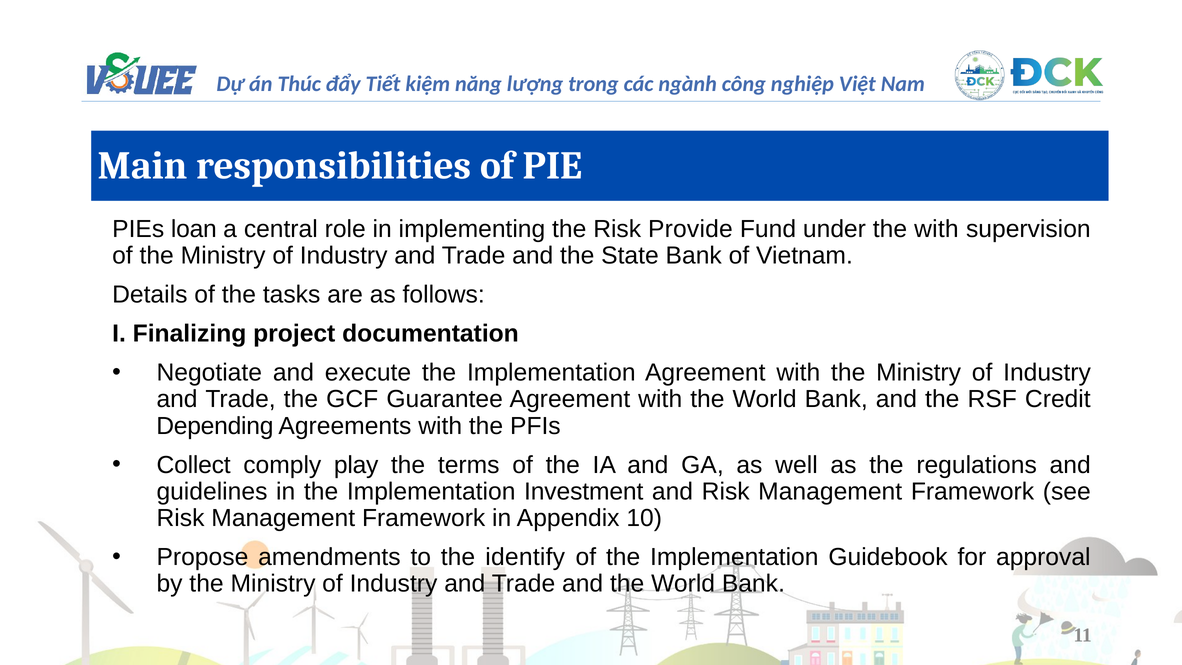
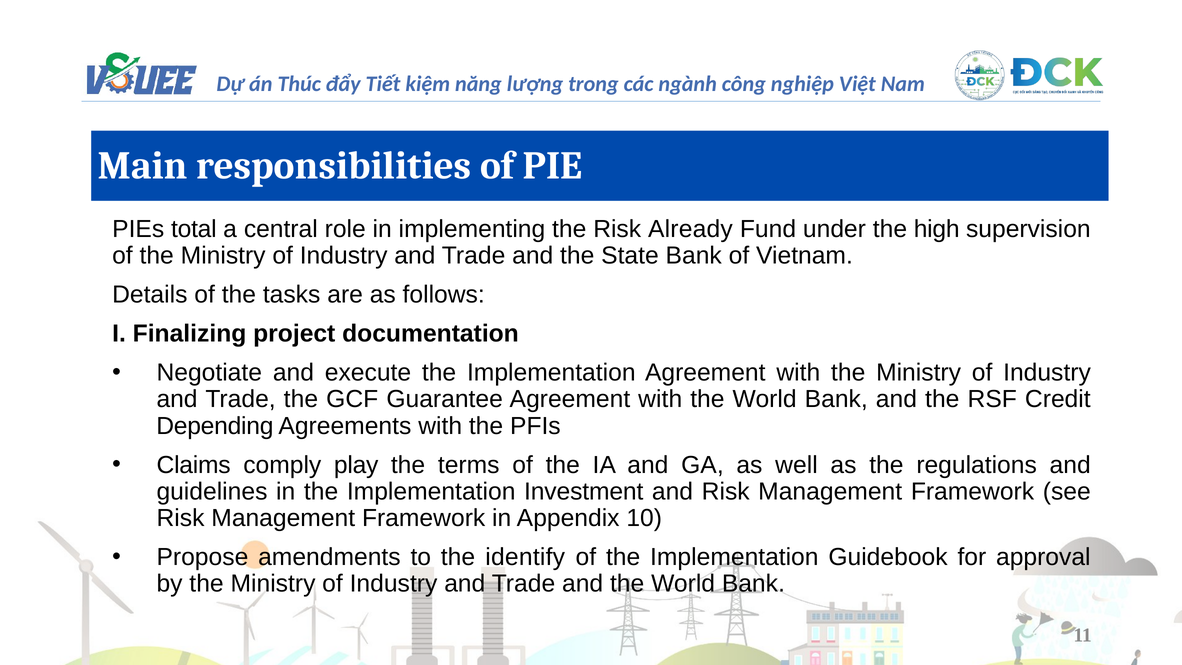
loan: loan -> total (194, 229)
Provide: Provide -> Already (690, 229)
the with: with -> high (937, 229)
Collect: Collect -> Claims (194, 465)
